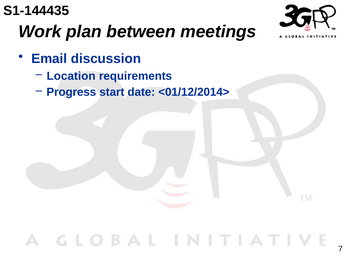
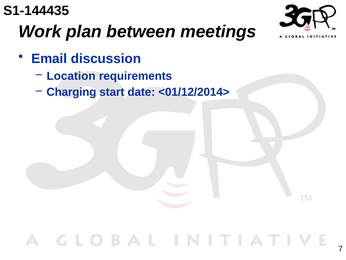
Progress: Progress -> Charging (71, 92)
